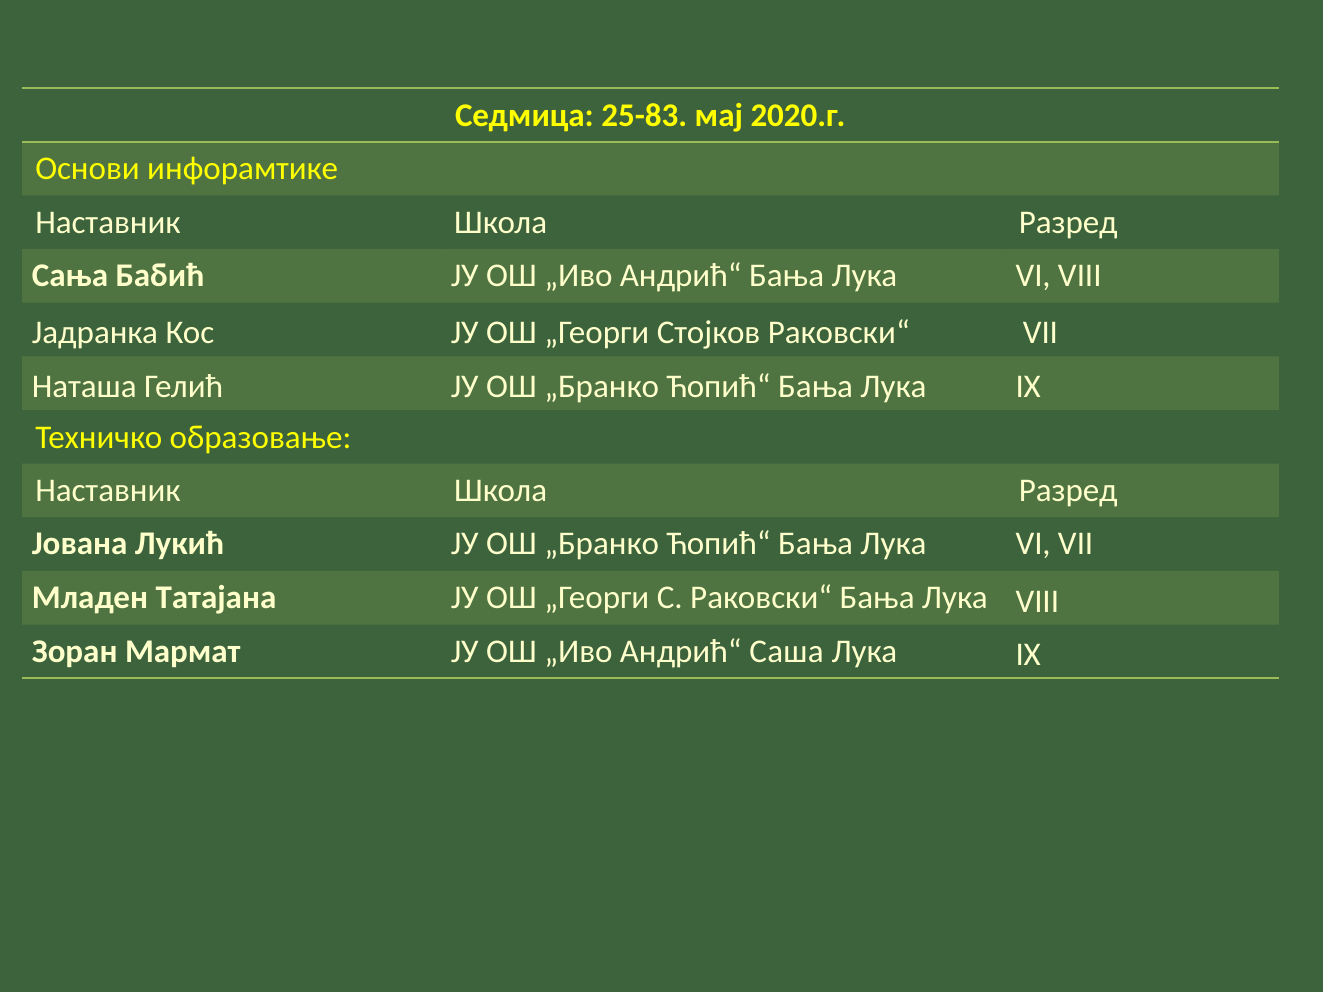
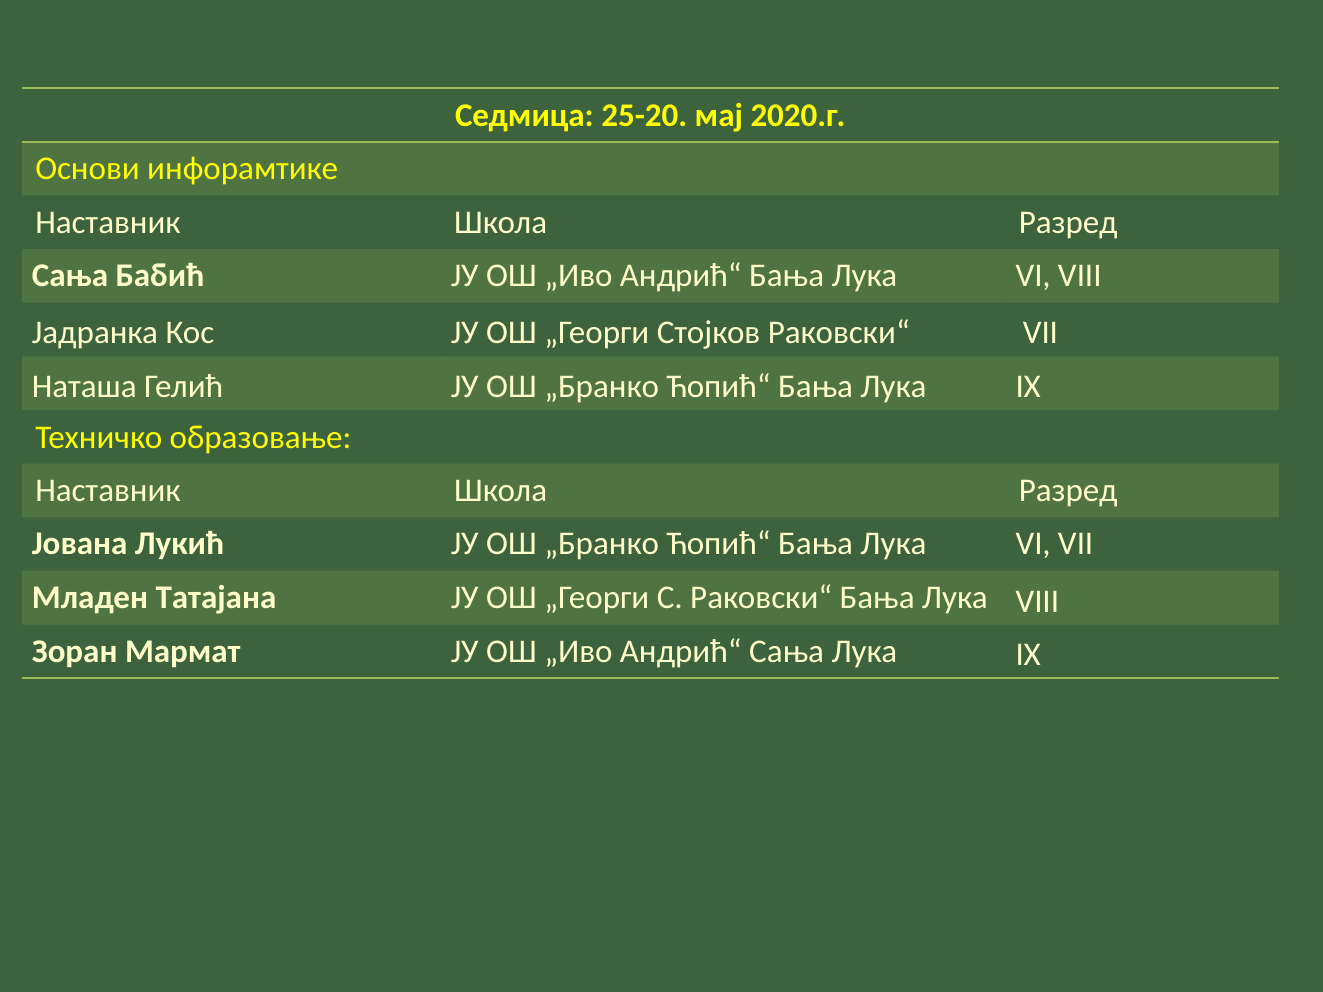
25-83: 25-83 -> 25-20 (644, 115)
Андрић“ Саша: Саша -> Сања (787, 651)
